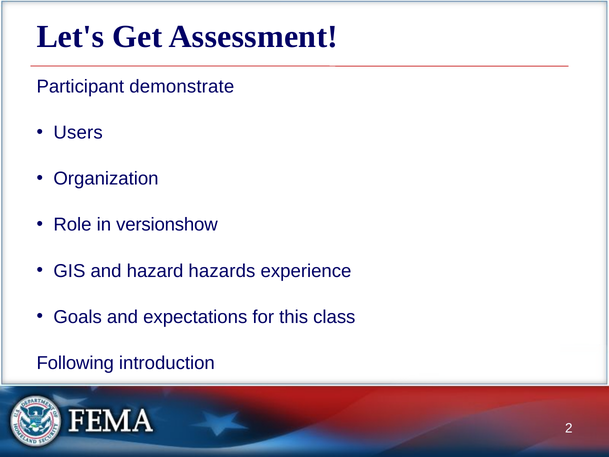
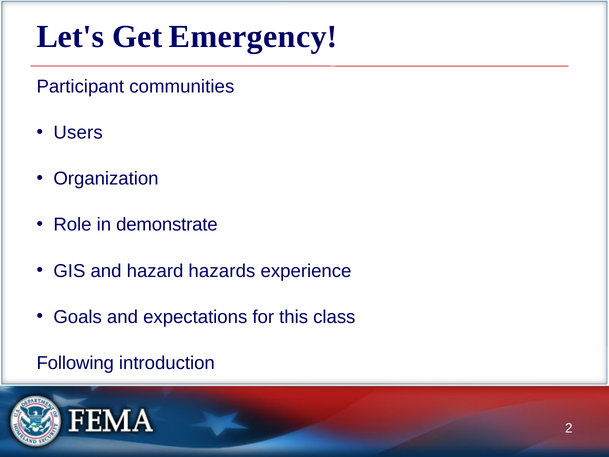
Assessment: Assessment -> Emergency (253, 37)
demonstrate: demonstrate -> communities (182, 87)
versionshow: versionshow -> demonstrate (167, 225)
